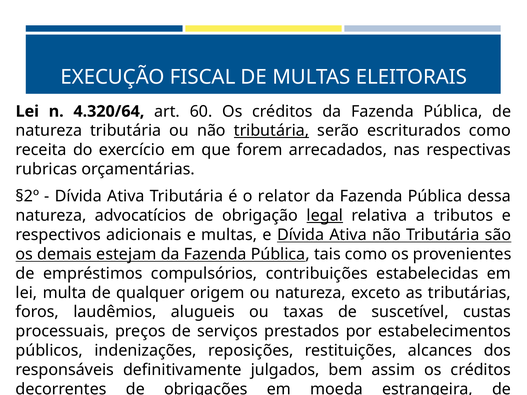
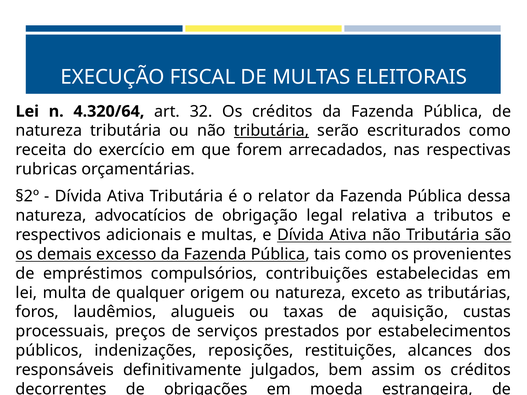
60: 60 -> 32 (201, 111)
legal underline: present -> none (325, 216)
estejam: estejam -> excesso (126, 254)
suscetível: suscetível -> aquisição (410, 312)
